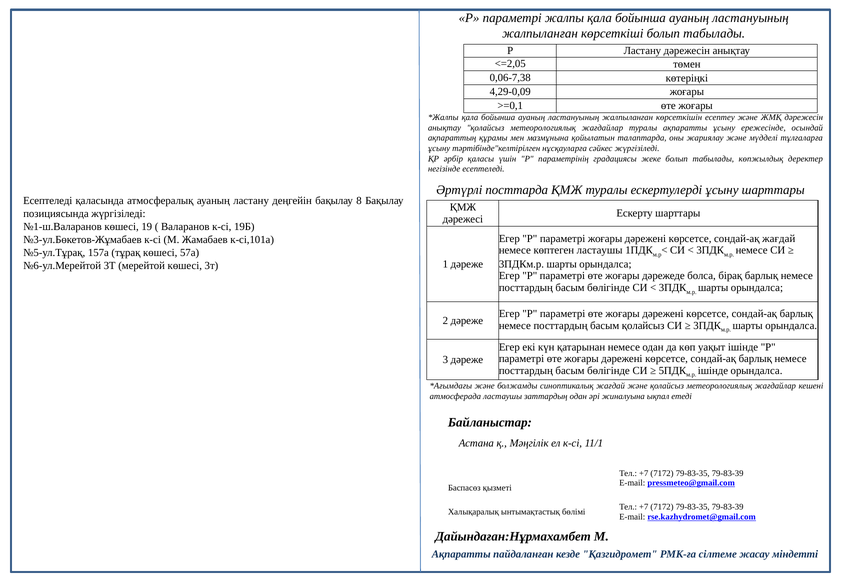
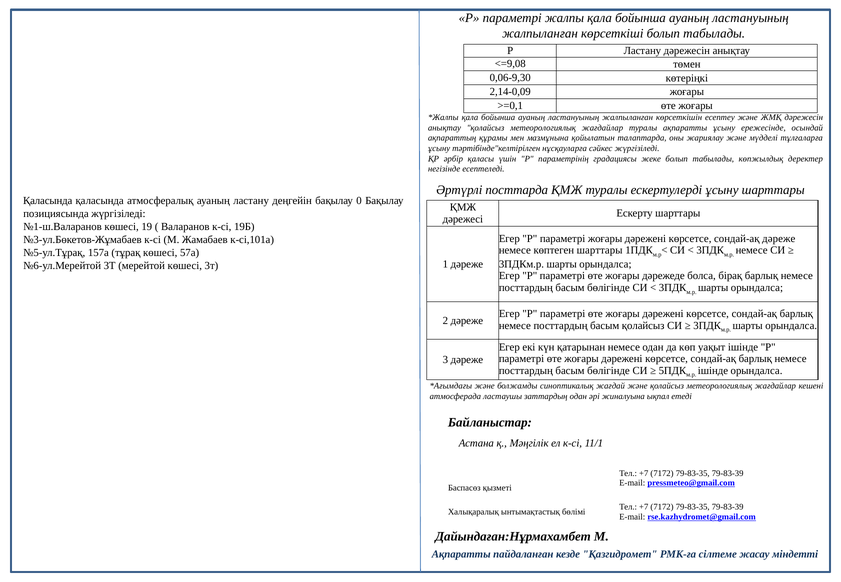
<=2,05: <=2,05 -> <=9,08 (510, 64)
0,06-7,38: 0,06-7,38 -> 0,06-9,30 (510, 78)
4,29-0,09: 4,29-0,09 -> 2,14-0,09 (510, 92)
Есептеледі: Есептеледі -> Қаласында (48, 201)
8: 8 -> 0 (359, 201)
сондай-ақ жағдай: жағдай -> дәреже (779, 239)
көптеген ластаушы: ластаушы -> шарттары (600, 251)
